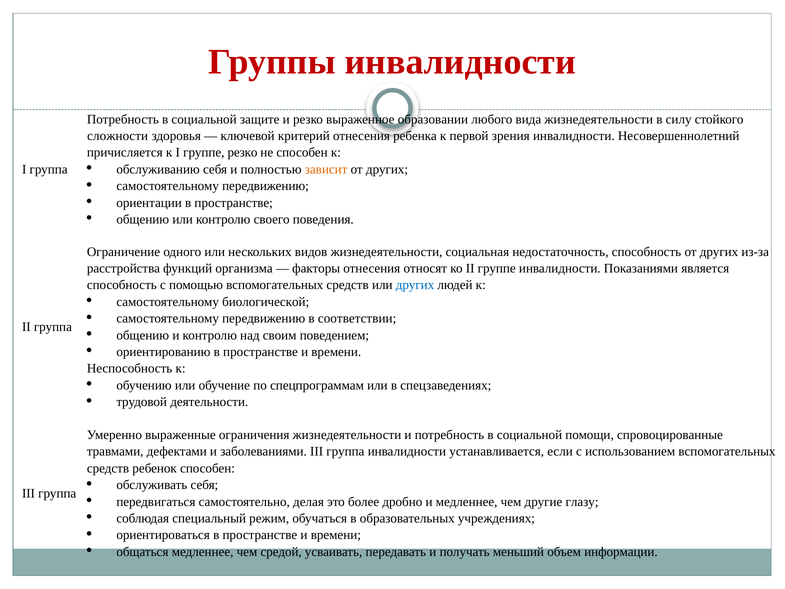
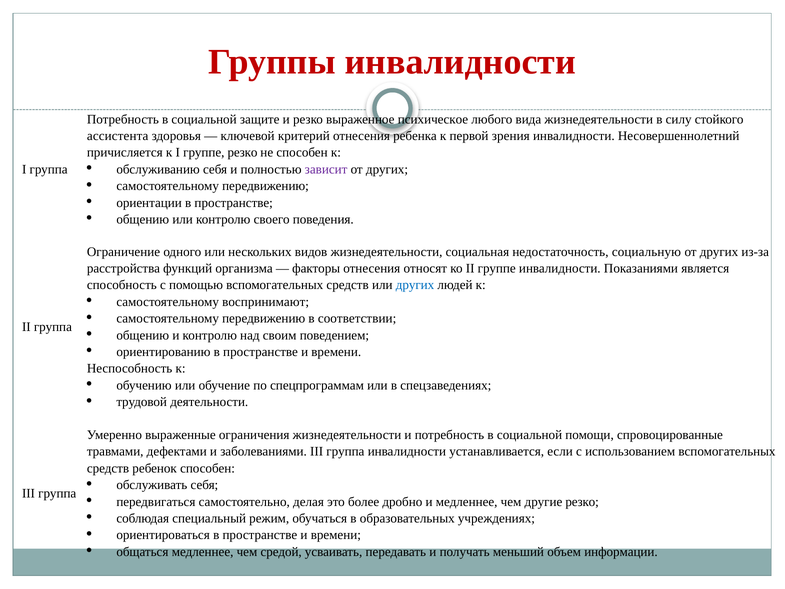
образовании: образовании -> психическое (433, 119)
сложности: сложности -> ассистента (118, 136)
зависит colour: orange -> purple (326, 169)
недостаточность способность: способность -> социальную (646, 252)
биологической: биологической -> воспринимают (266, 302)
другие глазу: глазу -> резко (582, 502)
